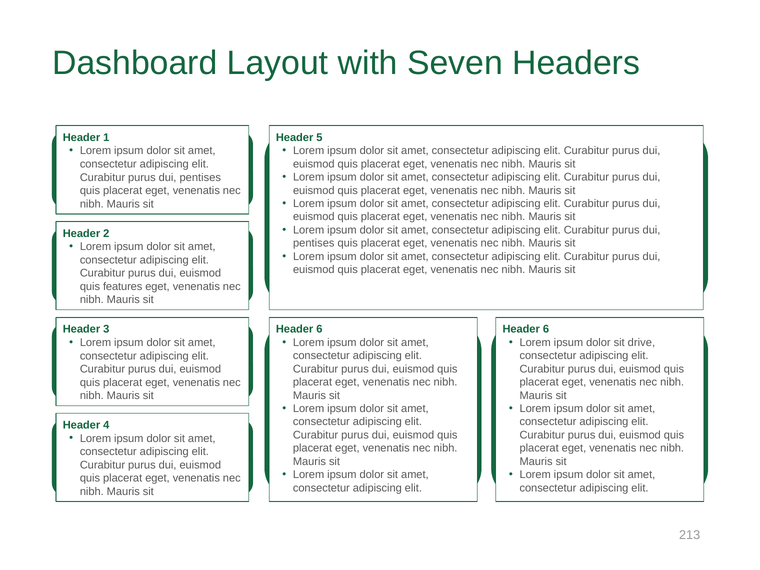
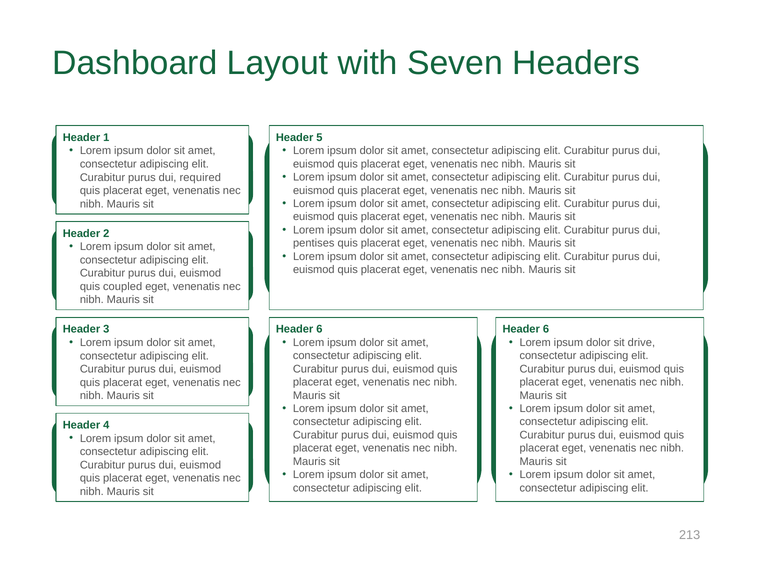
pentises: pentises -> required (200, 177)
features: features -> coupled (123, 287)
